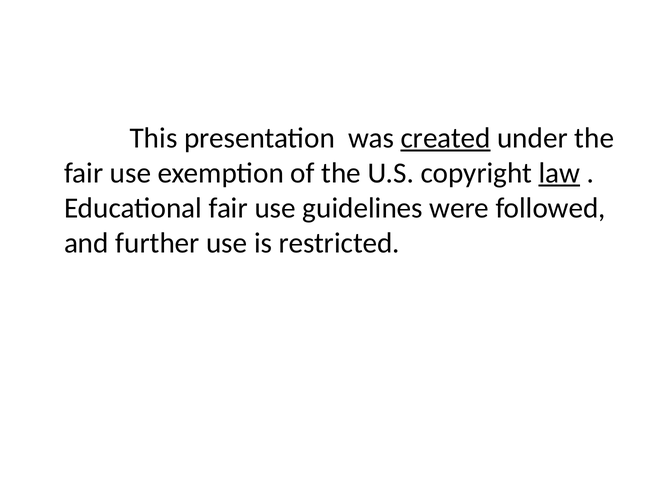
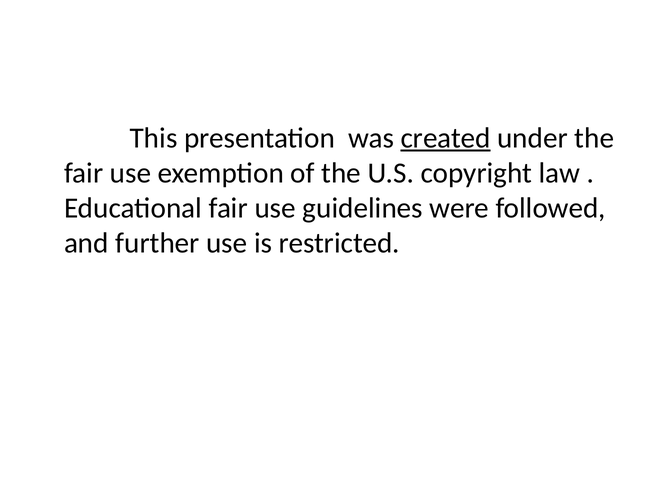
law underline: present -> none (559, 173)
